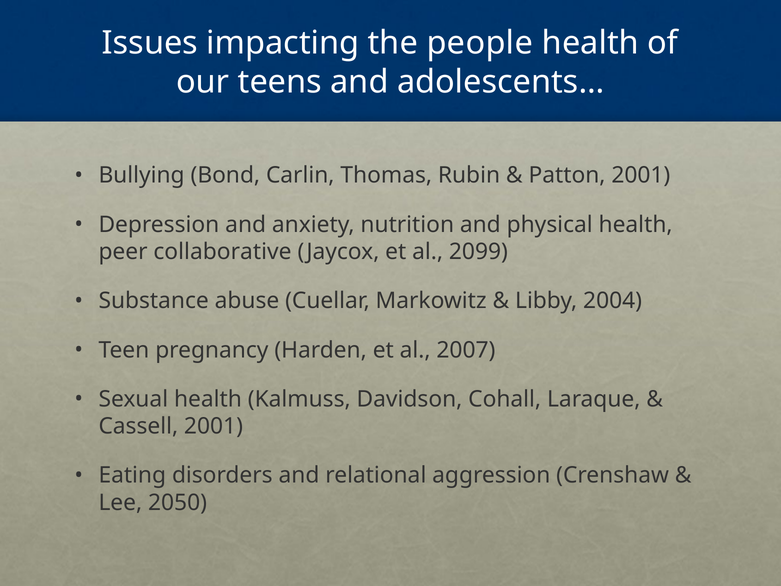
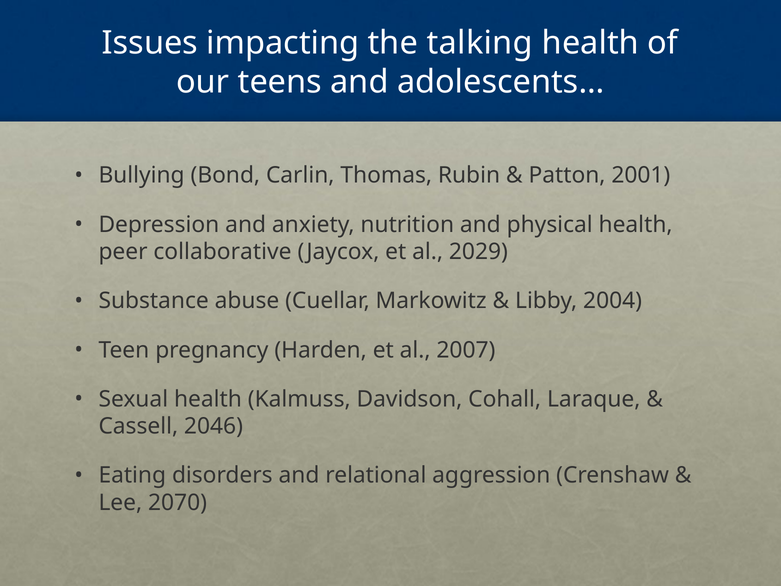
people: people -> talking (480, 43)
2099: 2099 -> 2029 (478, 252)
Cassell 2001: 2001 -> 2046 (213, 426)
2050: 2050 -> 2070 (178, 503)
